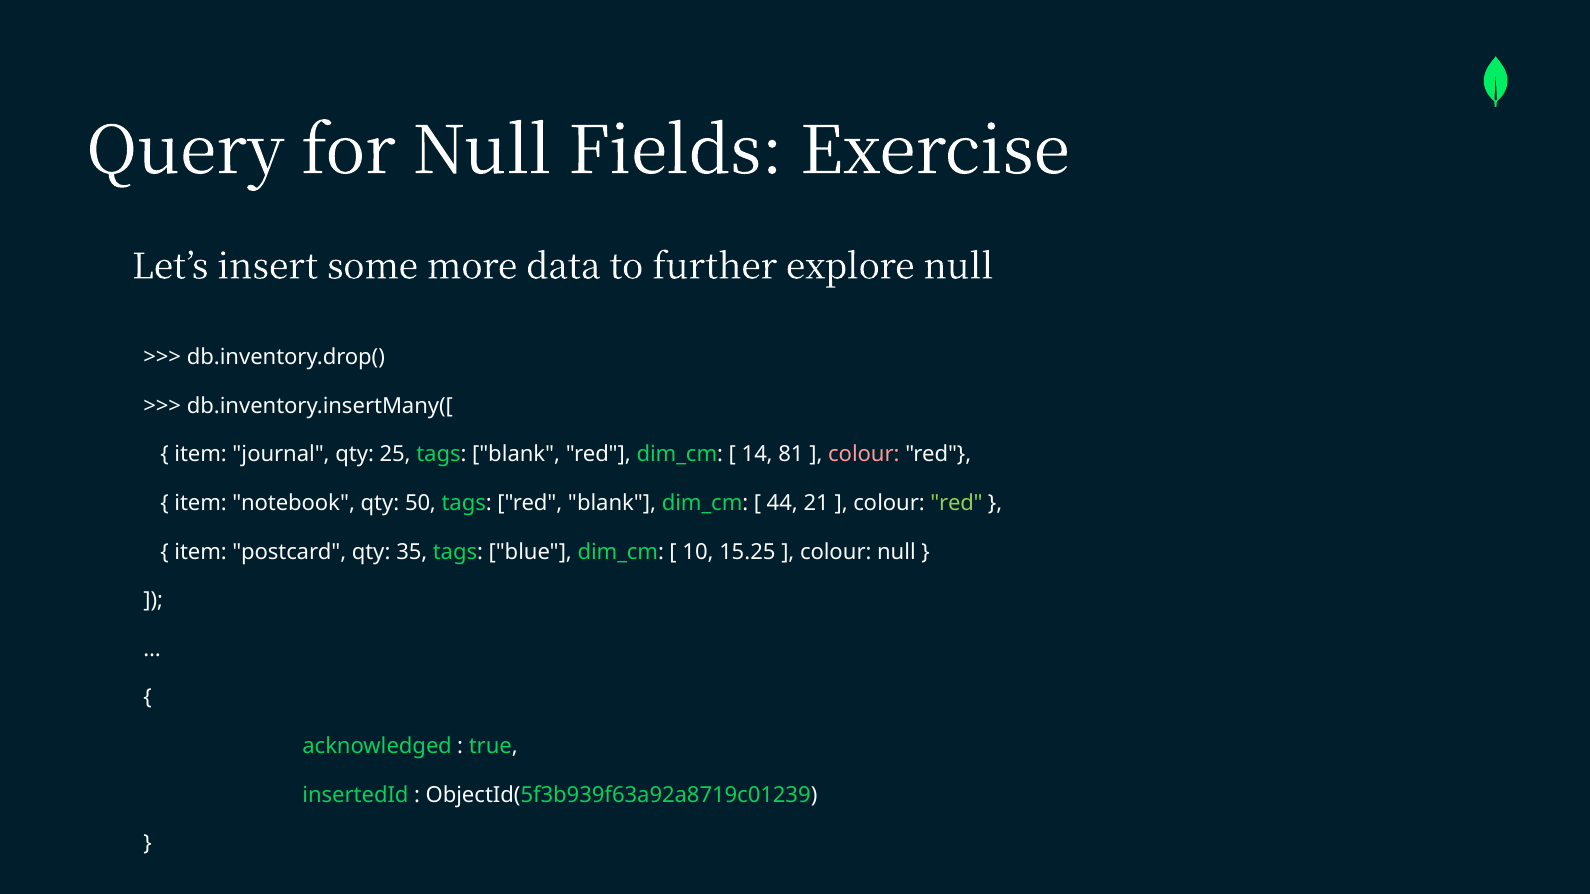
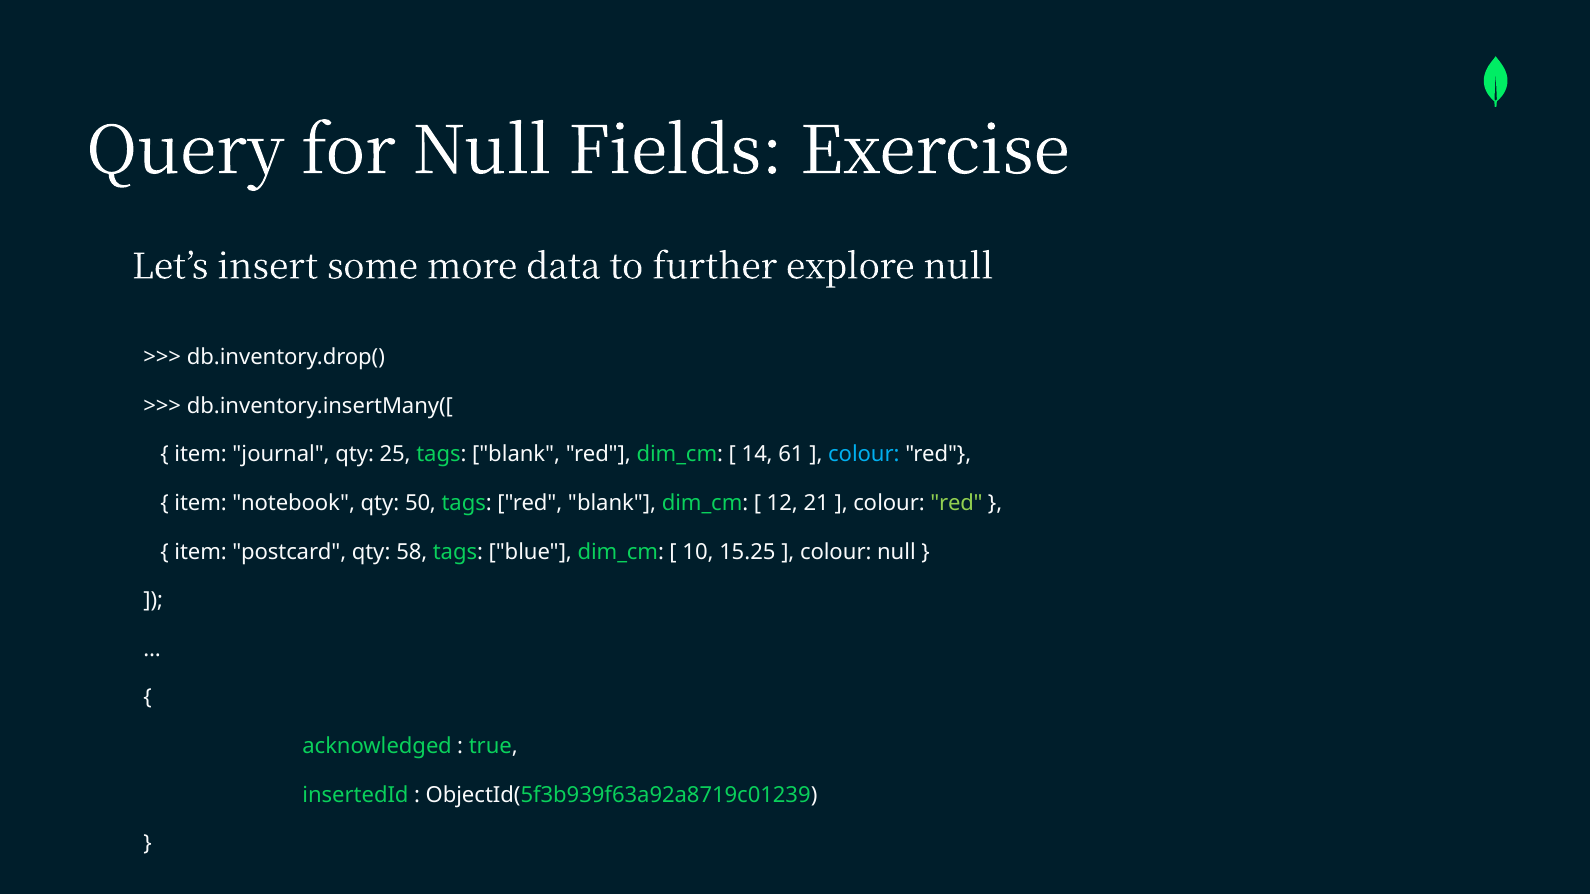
81: 81 -> 61 (791, 455)
colour colour: pink -> light blue (864, 455)
44: 44 -> 12 (782, 503)
35: 35 -> 58 (412, 552)
